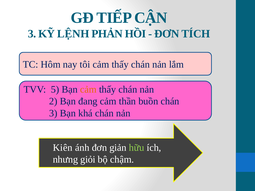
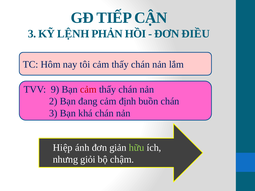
TÍCH: TÍCH -> ĐIỀU (196, 34)
5: 5 -> 9 (55, 90)
cảm colour: orange -> red (88, 90)
thần: thần -> định (127, 101)
Kiên: Kiên -> Hiệp (63, 148)
